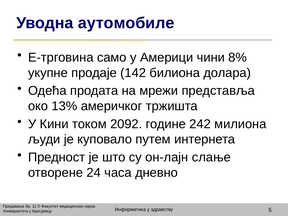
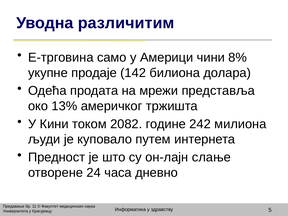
аутомобиле: аутомобиле -> различитим (126, 23)
2092: 2092 -> 2082 (126, 124)
